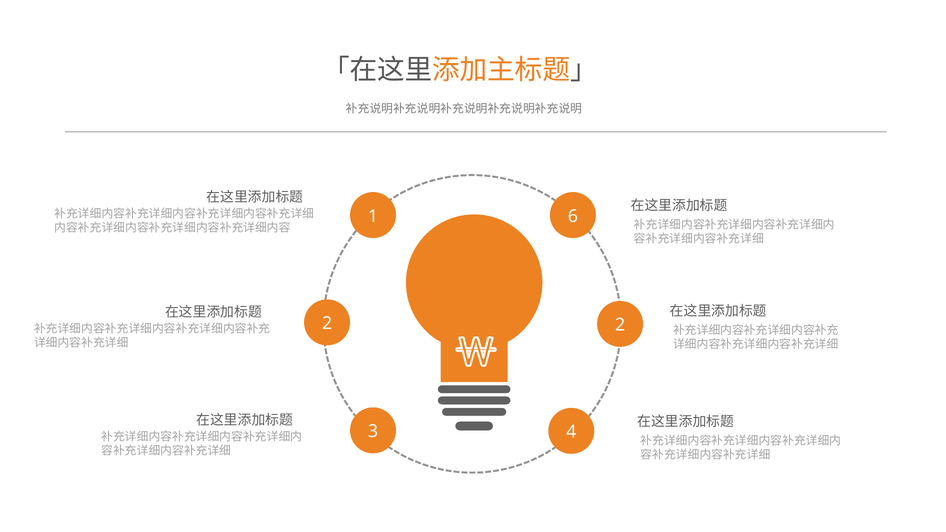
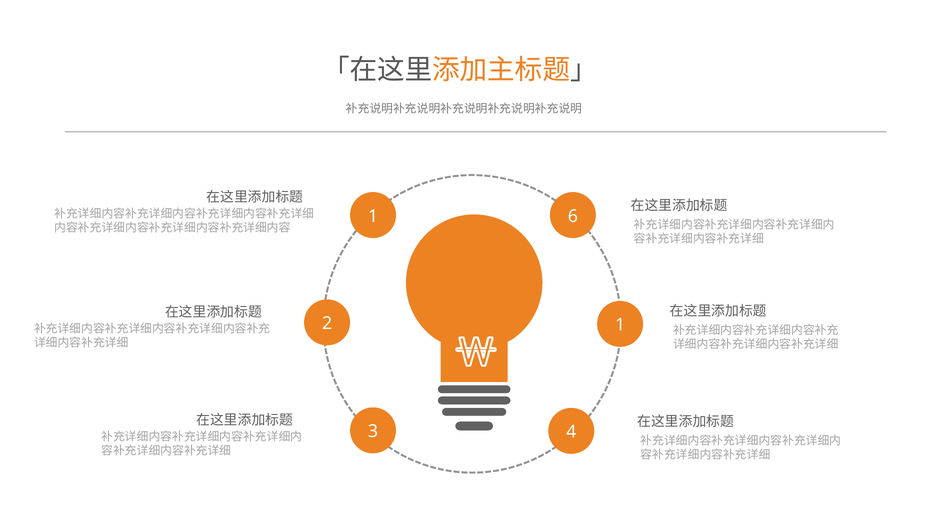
2 2: 2 -> 1 (620, 325)
